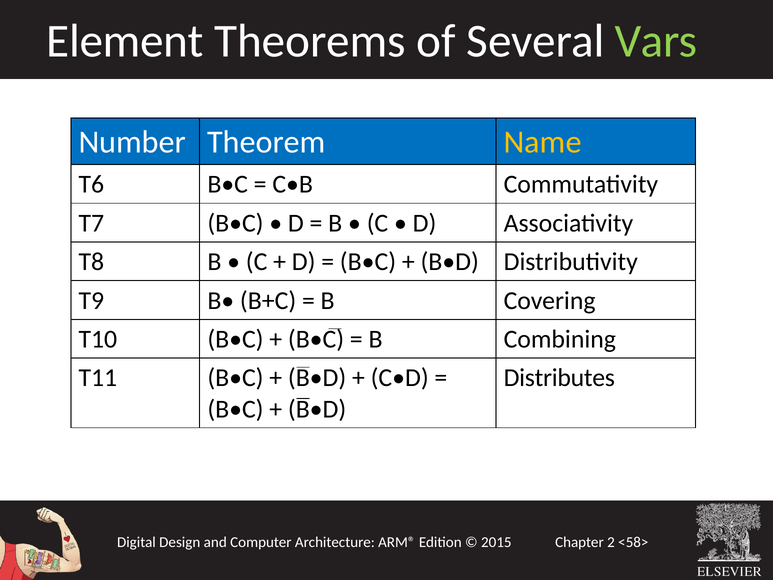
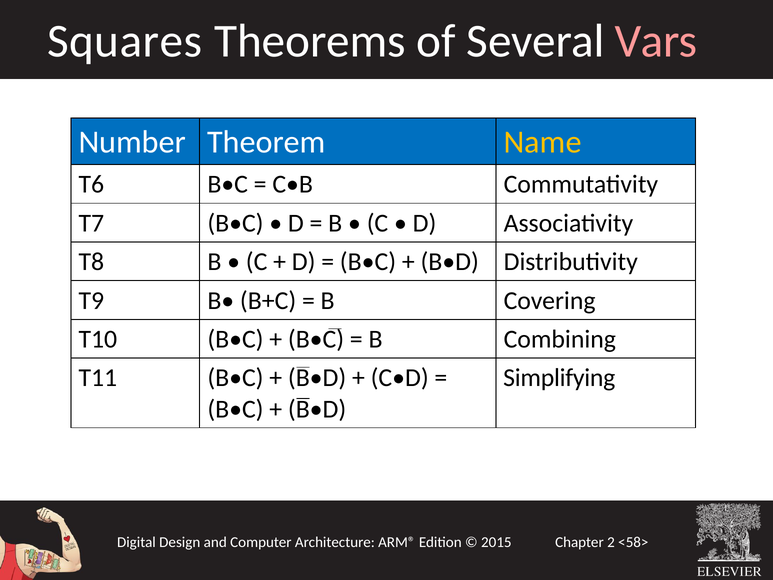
Element: Element -> Squares (125, 41)
Vars colour: light green -> pink (656, 41)
Distributes: Distributes -> Simplifying (559, 378)
